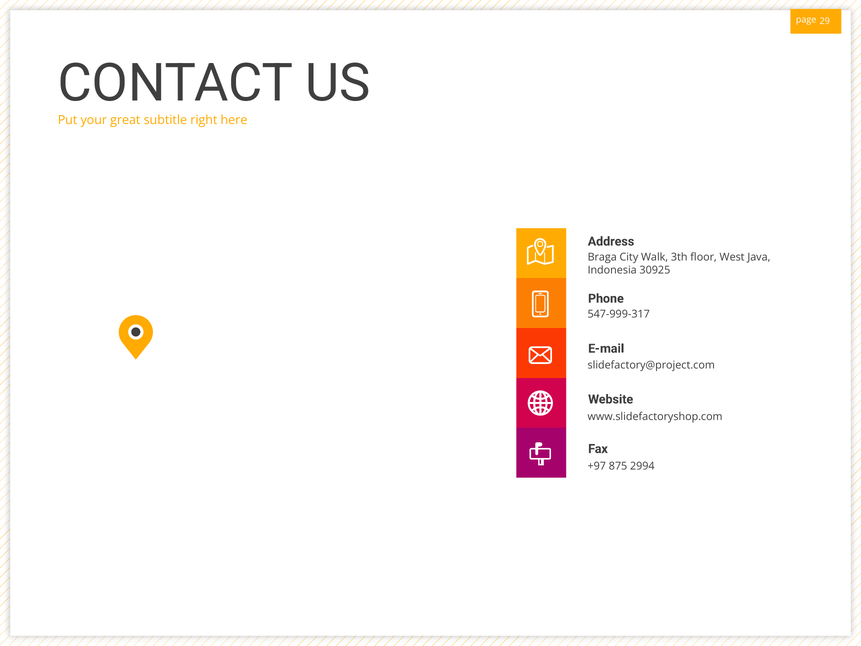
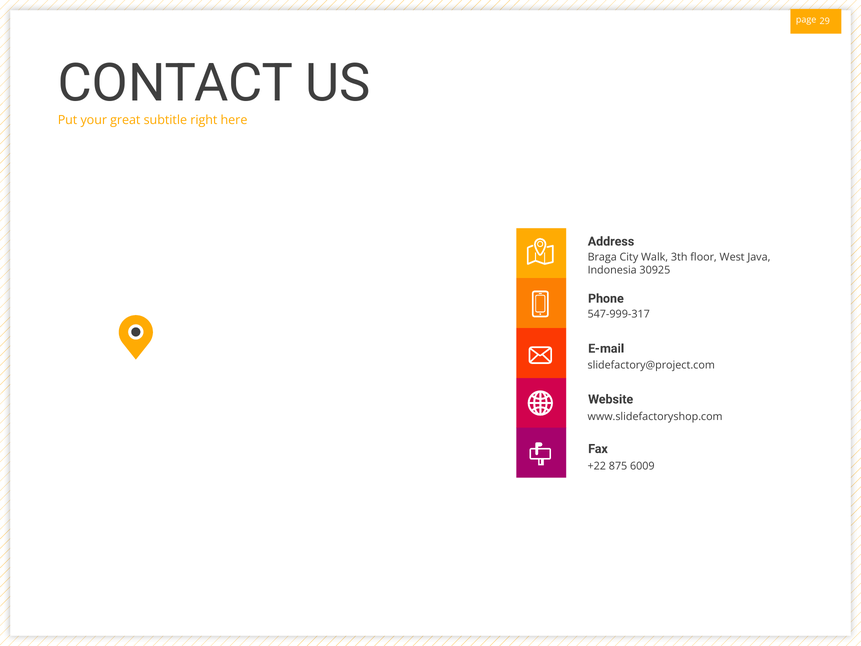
+97: +97 -> +22 (597, 466)
2994: 2994 -> 6009 (642, 466)
